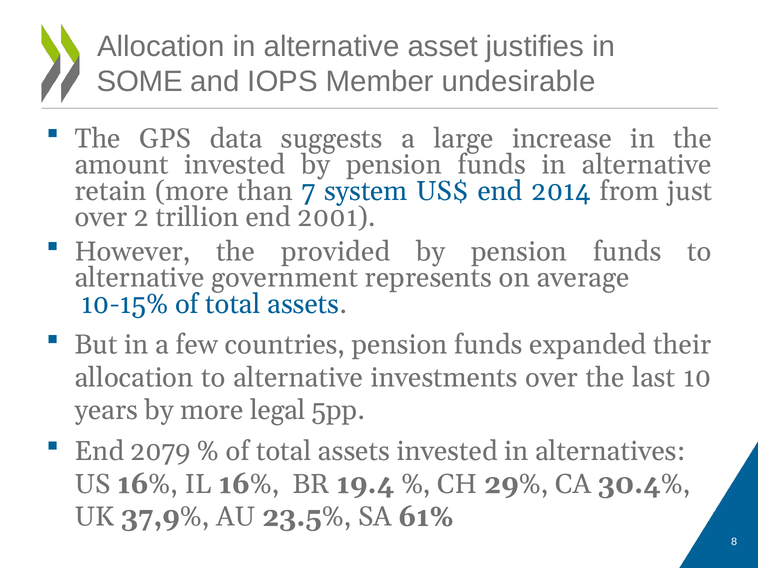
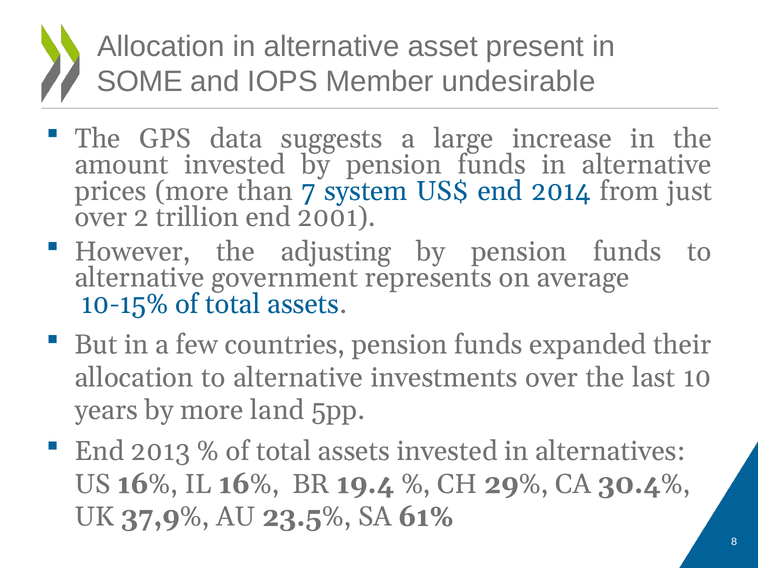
justifies: justifies -> present (535, 46)
retain: retain -> prices (111, 191)
provided: provided -> adjusting (336, 252)
legal: legal -> land (278, 411)
2079: 2079 -> 2013 (161, 452)
